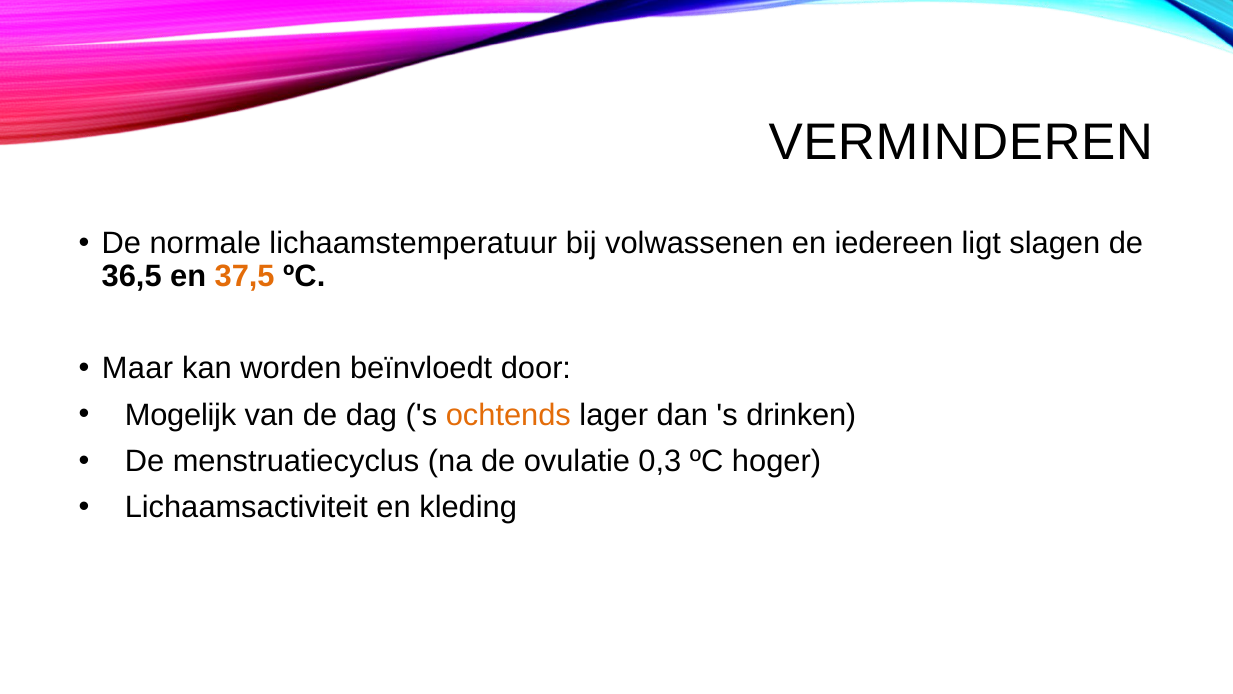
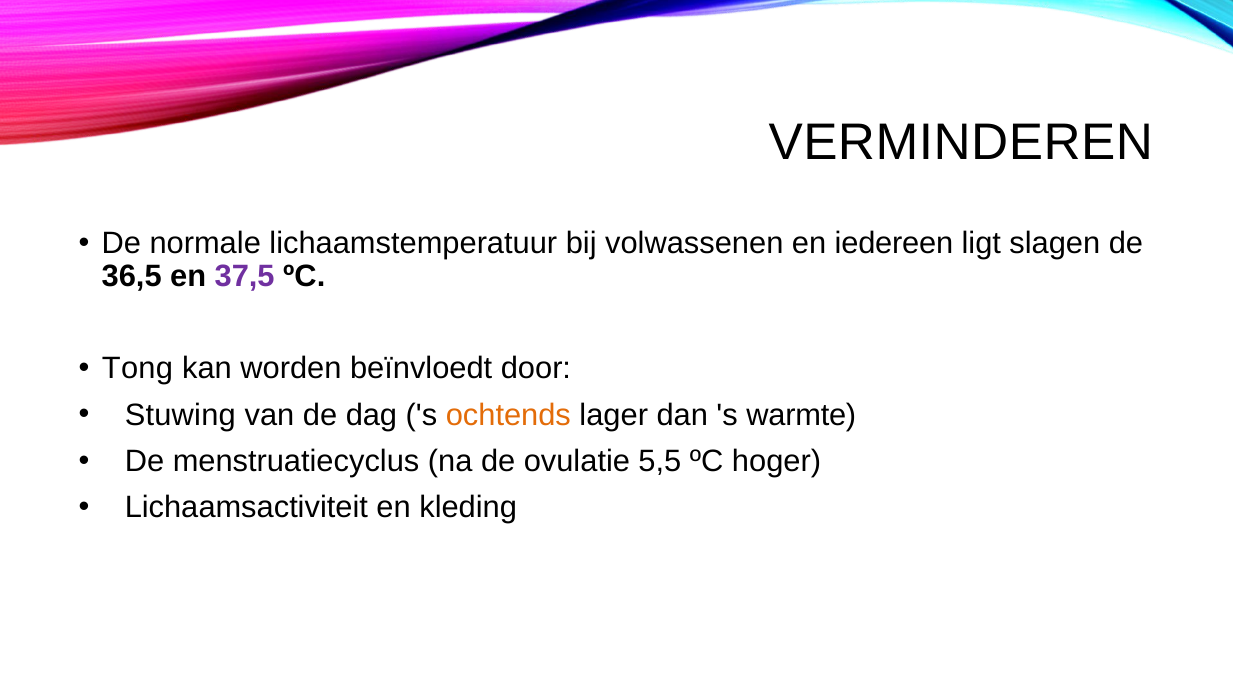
37,5 colour: orange -> purple (245, 276)
Maar: Maar -> Tong (138, 369)
Mogelijk: Mogelijk -> Stuwing (180, 415)
drinken: drinken -> warmte (801, 415)
0,3: 0,3 -> 5,5 (660, 461)
